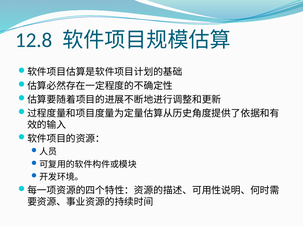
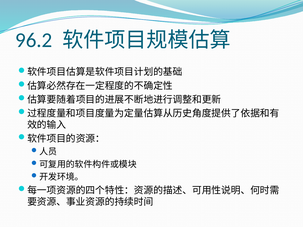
12.8: 12.8 -> 96.2 (34, 40)
